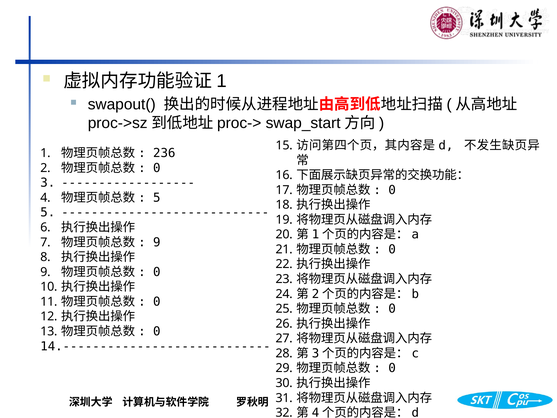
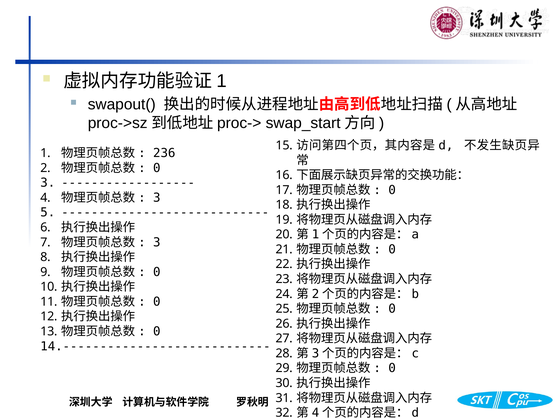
5: 5 -> 3 (157, 198)
9: 9 -> 3 (157, 242)
